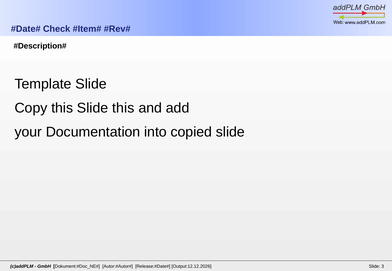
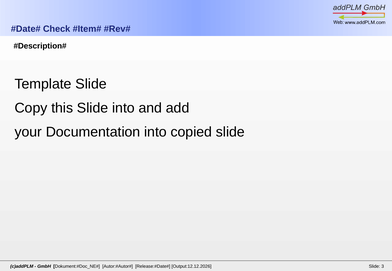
Slide this: this -> into (123, 108)
